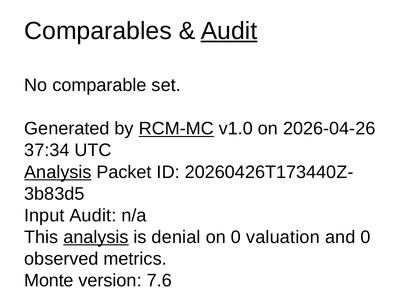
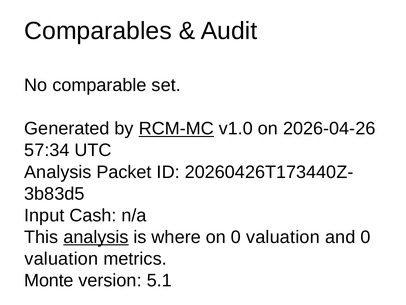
Audit underline: present -> none (229, 31)
37:34: 37:34 -> 57:34 (47, 150)
Analysis underline: present -> none (58, 172)
Input Audit: Audit -> Cash (93, 215)
denial: denial -> where (176, 237)
observed: observed -> valuation (61, 258)
7.6: 7.6 -> 5.1 (159, 280)
